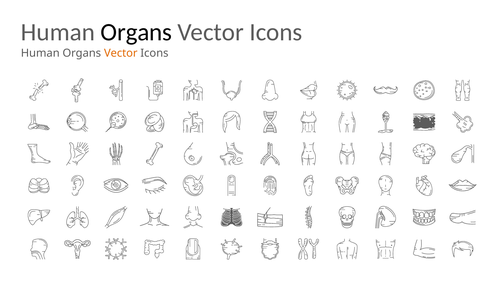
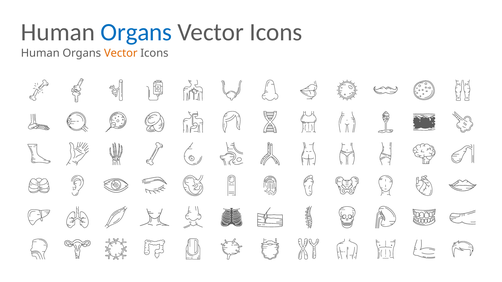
Organs colour: black -> blue (136, 32)
